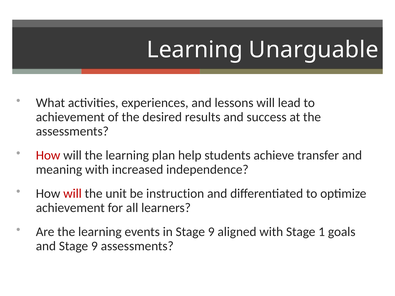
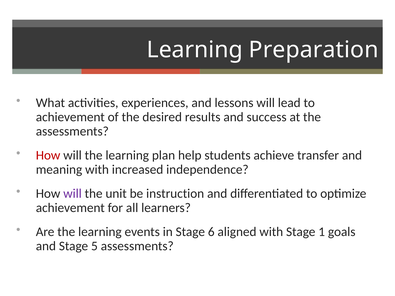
Unarguable: Unarguable -> Preparation (314, 50)
will colour: red -> purple (72, 194)
in Stage 9: 9 -> 6 (211, 232)
and Stage 9: 9 -> 5 (94, 246)
